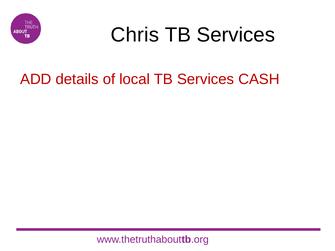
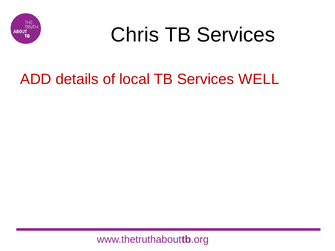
CASH: CASH -> WELL (259, 79)
